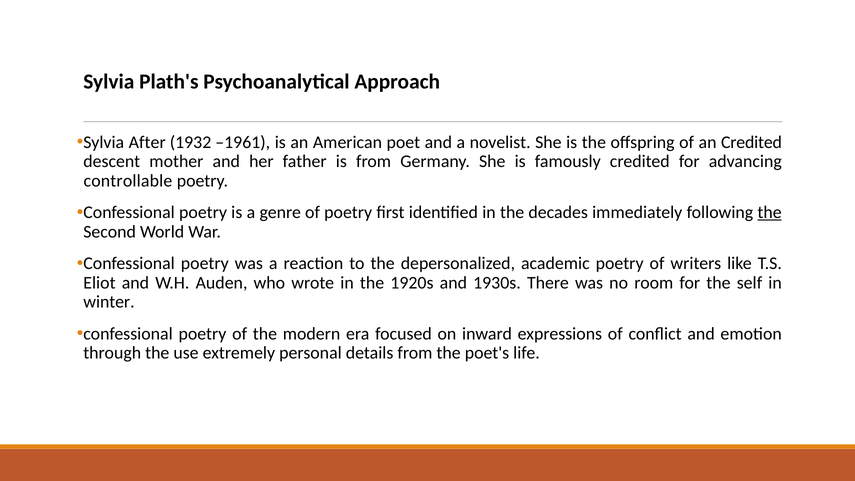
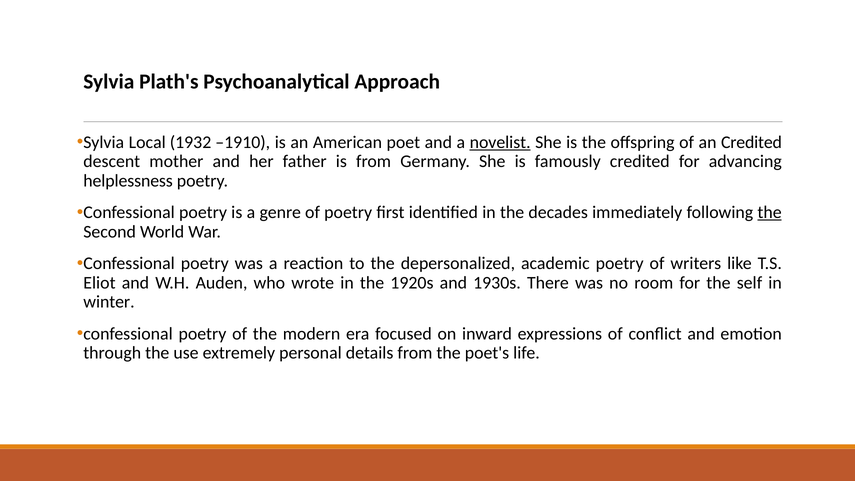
After: After -> Local (147, 142)
–1961: –1961 -> –1910 (243, 142)
novelist underline: none -> present (500, 142)
controllable: controllable -> helplessness (128, 181)
